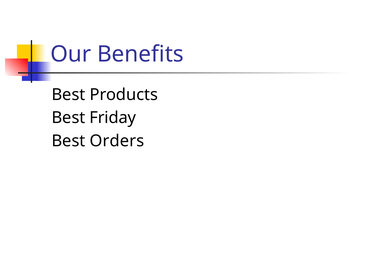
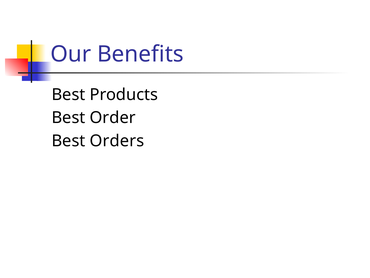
Friday: Friday -> Order (113, 118)
